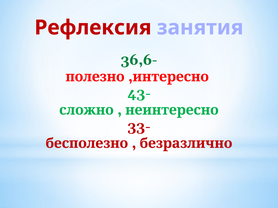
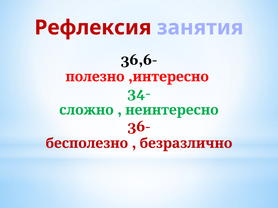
36,6- colour: green -> black (139, 60)
43-: 43- -> 34- (139, 94)
33-: 33- -> 36- (139, 127)
